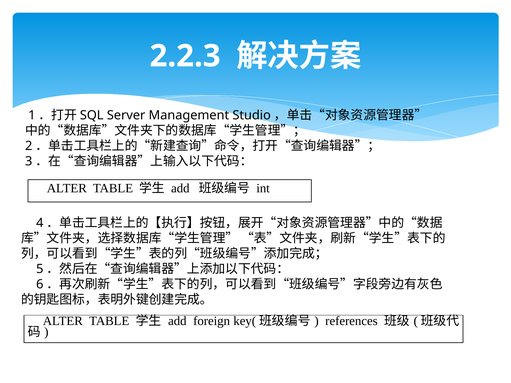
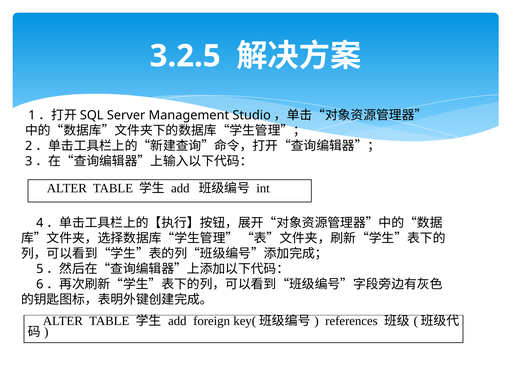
2.2.3: 2.2.3 -> 3.2.5 (185, 56)
